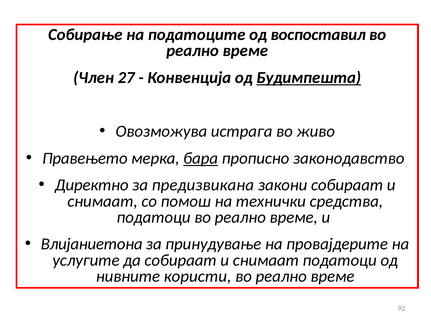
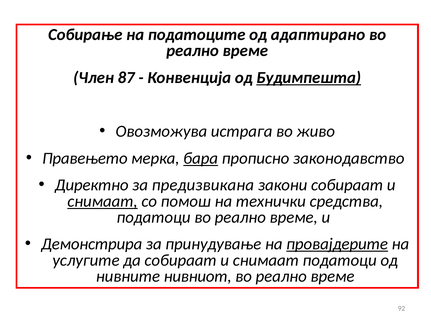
воспоставил: воспоставил -> адаптирано (318, 35)
27: 27 -> 87 (126, 78)
снимаат underline: none -> present (103, 201)
Влијаниетона: Влијаниетона -> Демонстрира (92, 244)
провајдерите underline: none -> present (337, 244)
користи: користи -> нивниот (198, 276)
